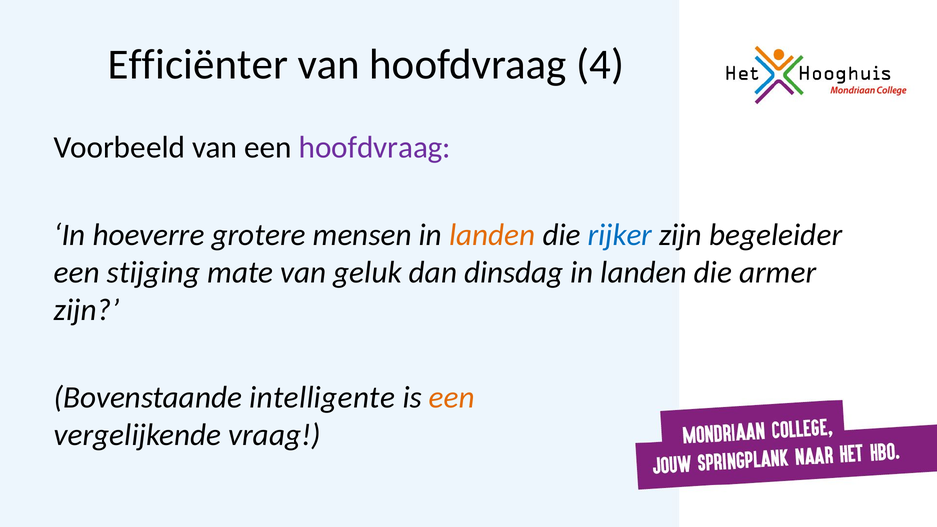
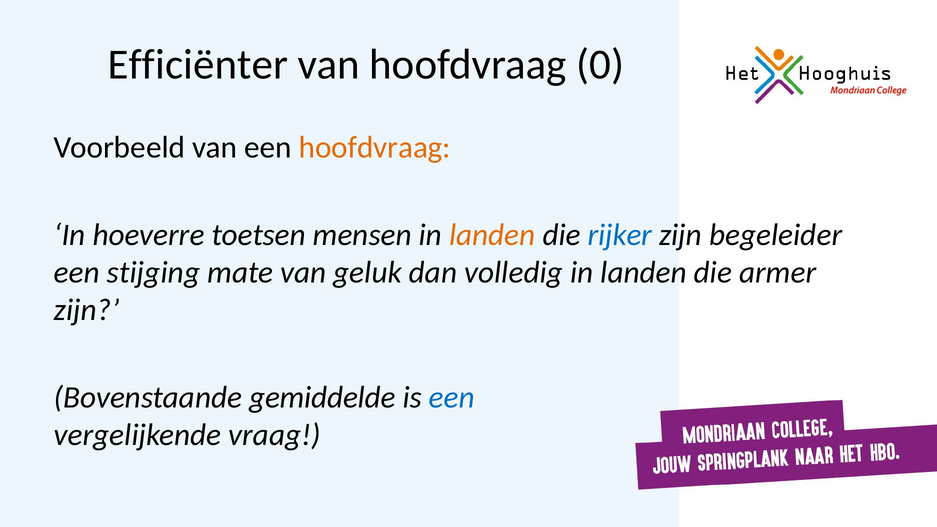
4: 4 -> 0 (600, 64)
hoofdvraag colour: purple -> orange (375, 147)
grotere: grotere -> toetsen (259, 235)
dinsdag: dinsdag -> volledig (514, 272)
intelligente: intelligente -> gemiddelde (322, 397)
een colour: orange -> blue (452, 397)
